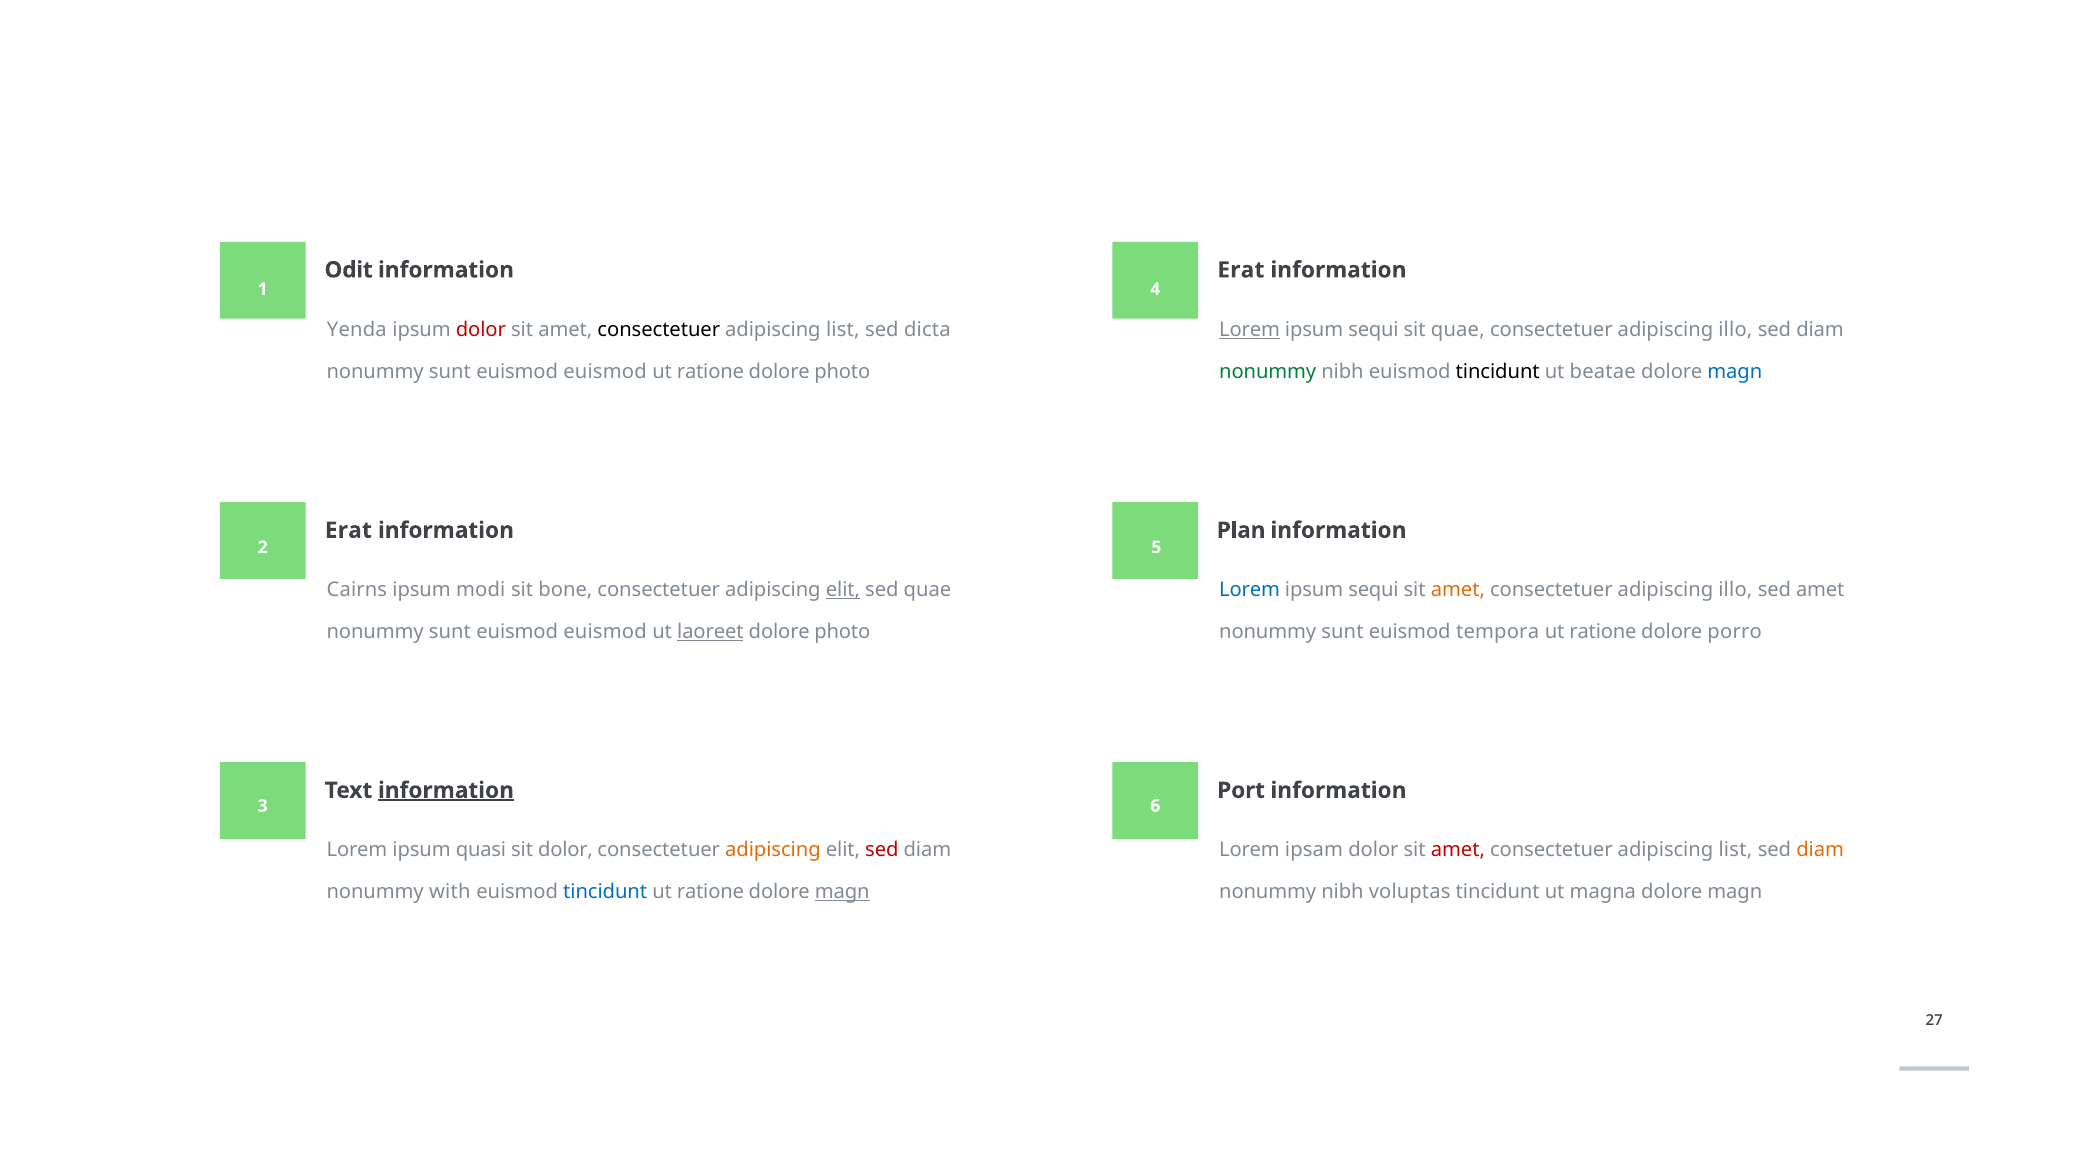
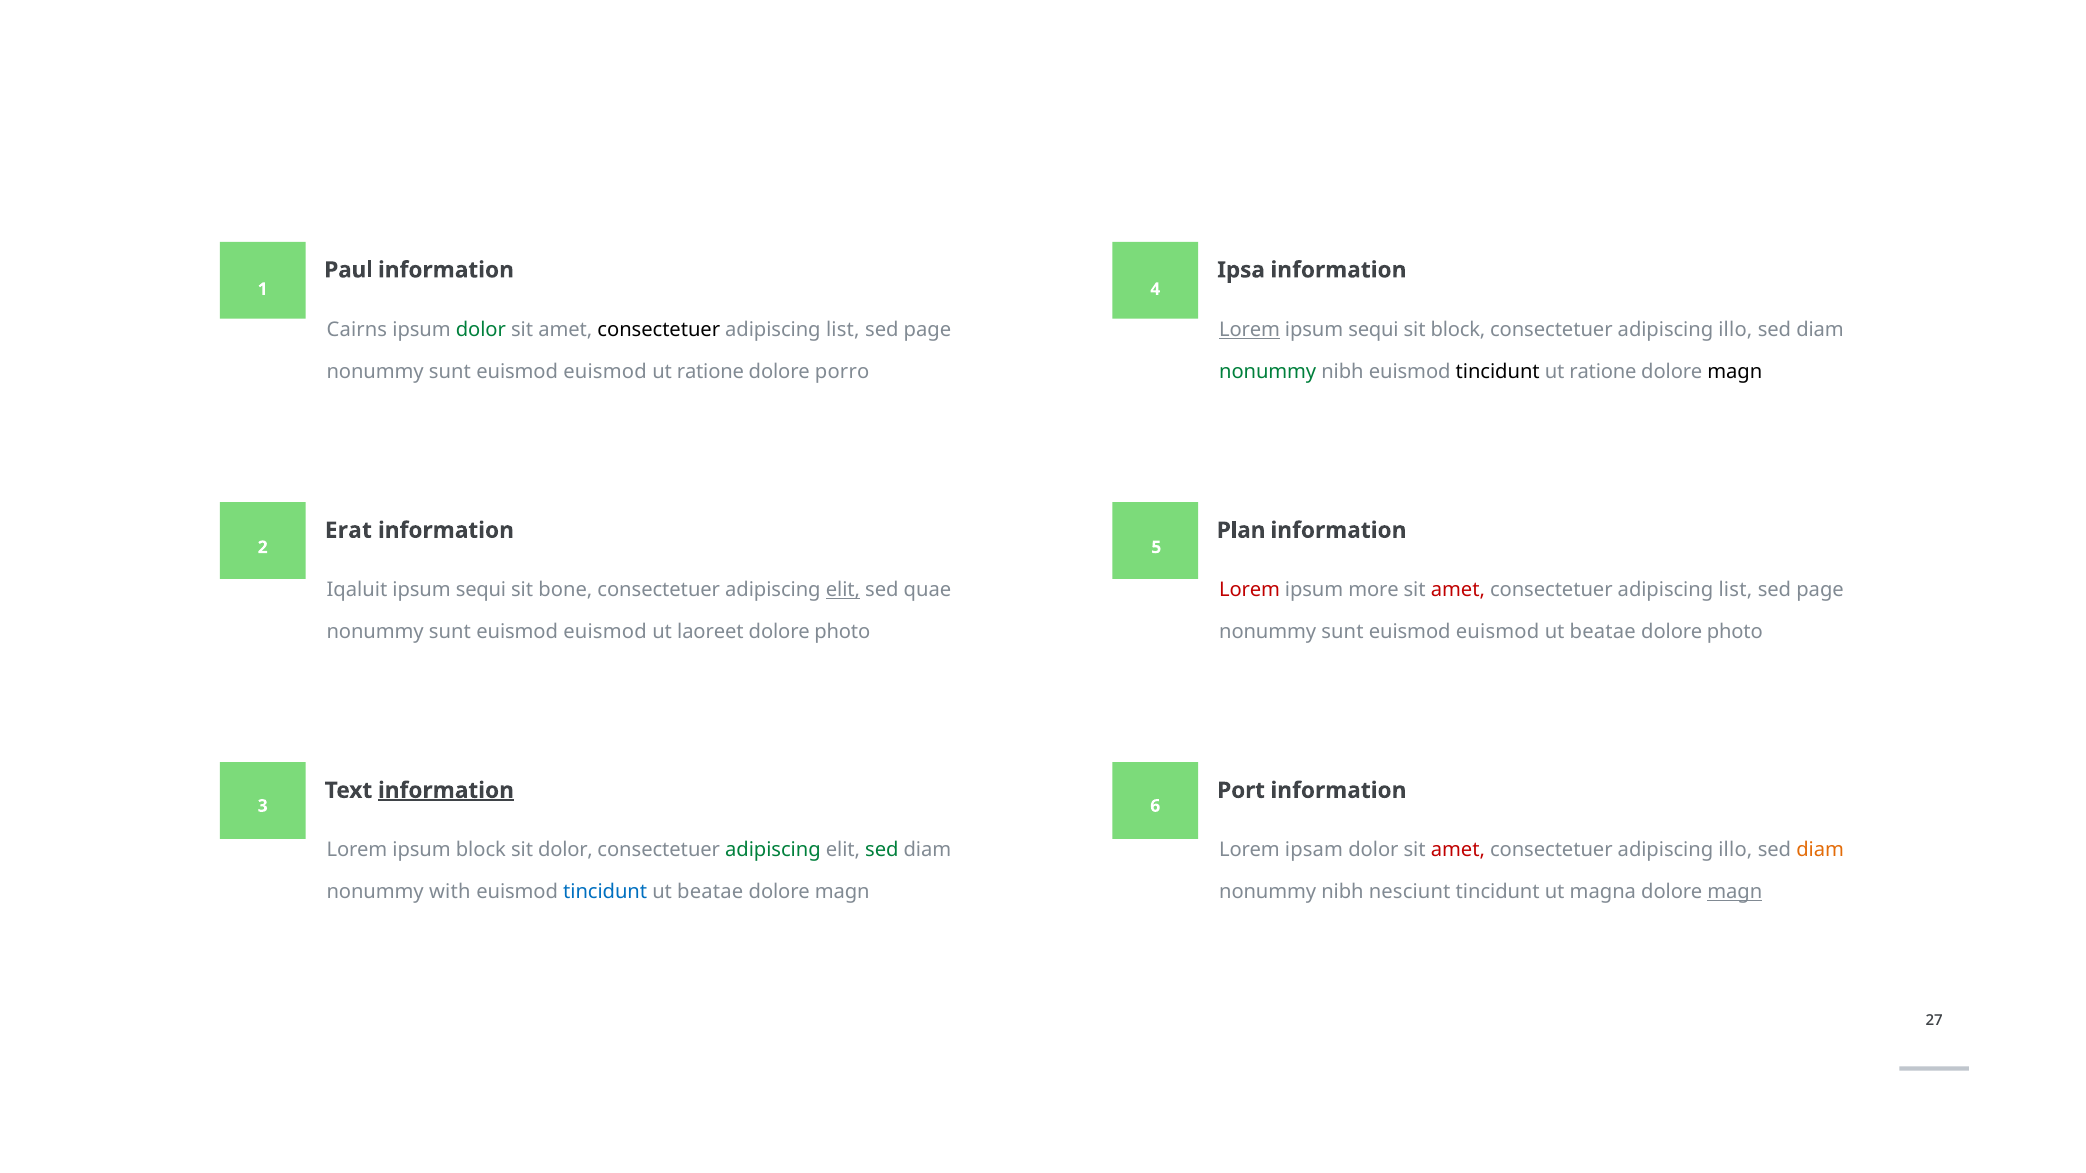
Odit: Odit -> Paul (349, 270)
Erat: Erat -> Ipsa (1241, 270)
Yenda: Yenda -> Cairns (357, 330)
dolor colour: red -> green (481, 330)
dicta: dicta -> page (928, 330)
sit quae: quae -> block (1458, 330)
photo: photo -> porro (842, 372)
beatae: beatae -> ratione (1603, 372)
magn colour: blue -> black (1735, 372)
Cairns: Cairns -> Iqaluit (357, 590)
modi: modi -> sequi (481, 590)
Lorem colour: blue -> red (1250, 590)
sequi: sequi -> more (1373, 590)
amet colour: orange -> red (1458, 590)
illo: illo -> list (1735, 590)
amet: amet -> page (1820, 590)
laoreet underline: present -> none (710, 632)
tempora: tempora -> euismod (1498, 632)
ratione: ratione -> beatae (1603, 632)
porro: porro -> photo (1735, 632)
ipsum quasi: quasi -> block (481, 850)
adipiscing colour: orange -> green (773, 850)
sed colour: red -> green (882, 850)
list: list -> illo (1735, 850)
ratione: ratione -> beatae (710, 892)
magn underline: present -> none (842, 892)
voluptas: voluptas -> nesciunt (1410, 892)
magn underline: none -> present (1735, 892)
